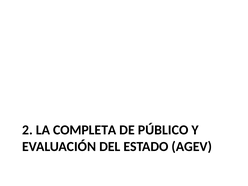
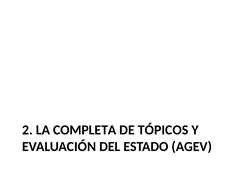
PÚBLICO: PÚBLICO -> TÓPICOS (163, 130)
